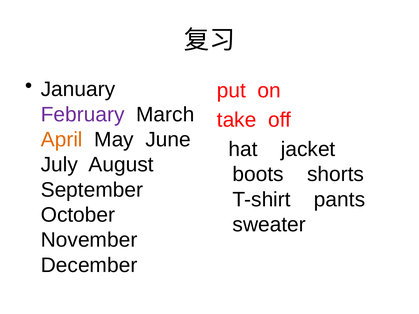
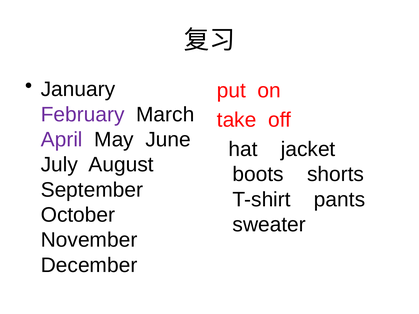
April colour: orange -> purple (62, 140)
